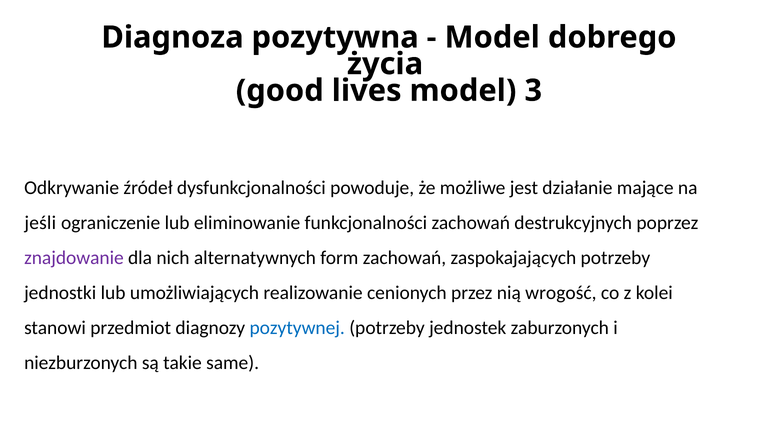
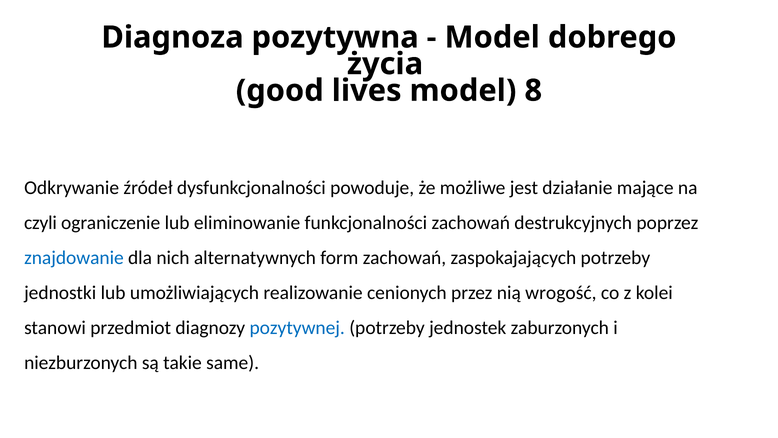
3: 3 -> 8 (533, 91)
jeśli: jeśli -> czyli (40, 223)
znajdowanie colour: purple -> blue (74, 258)
